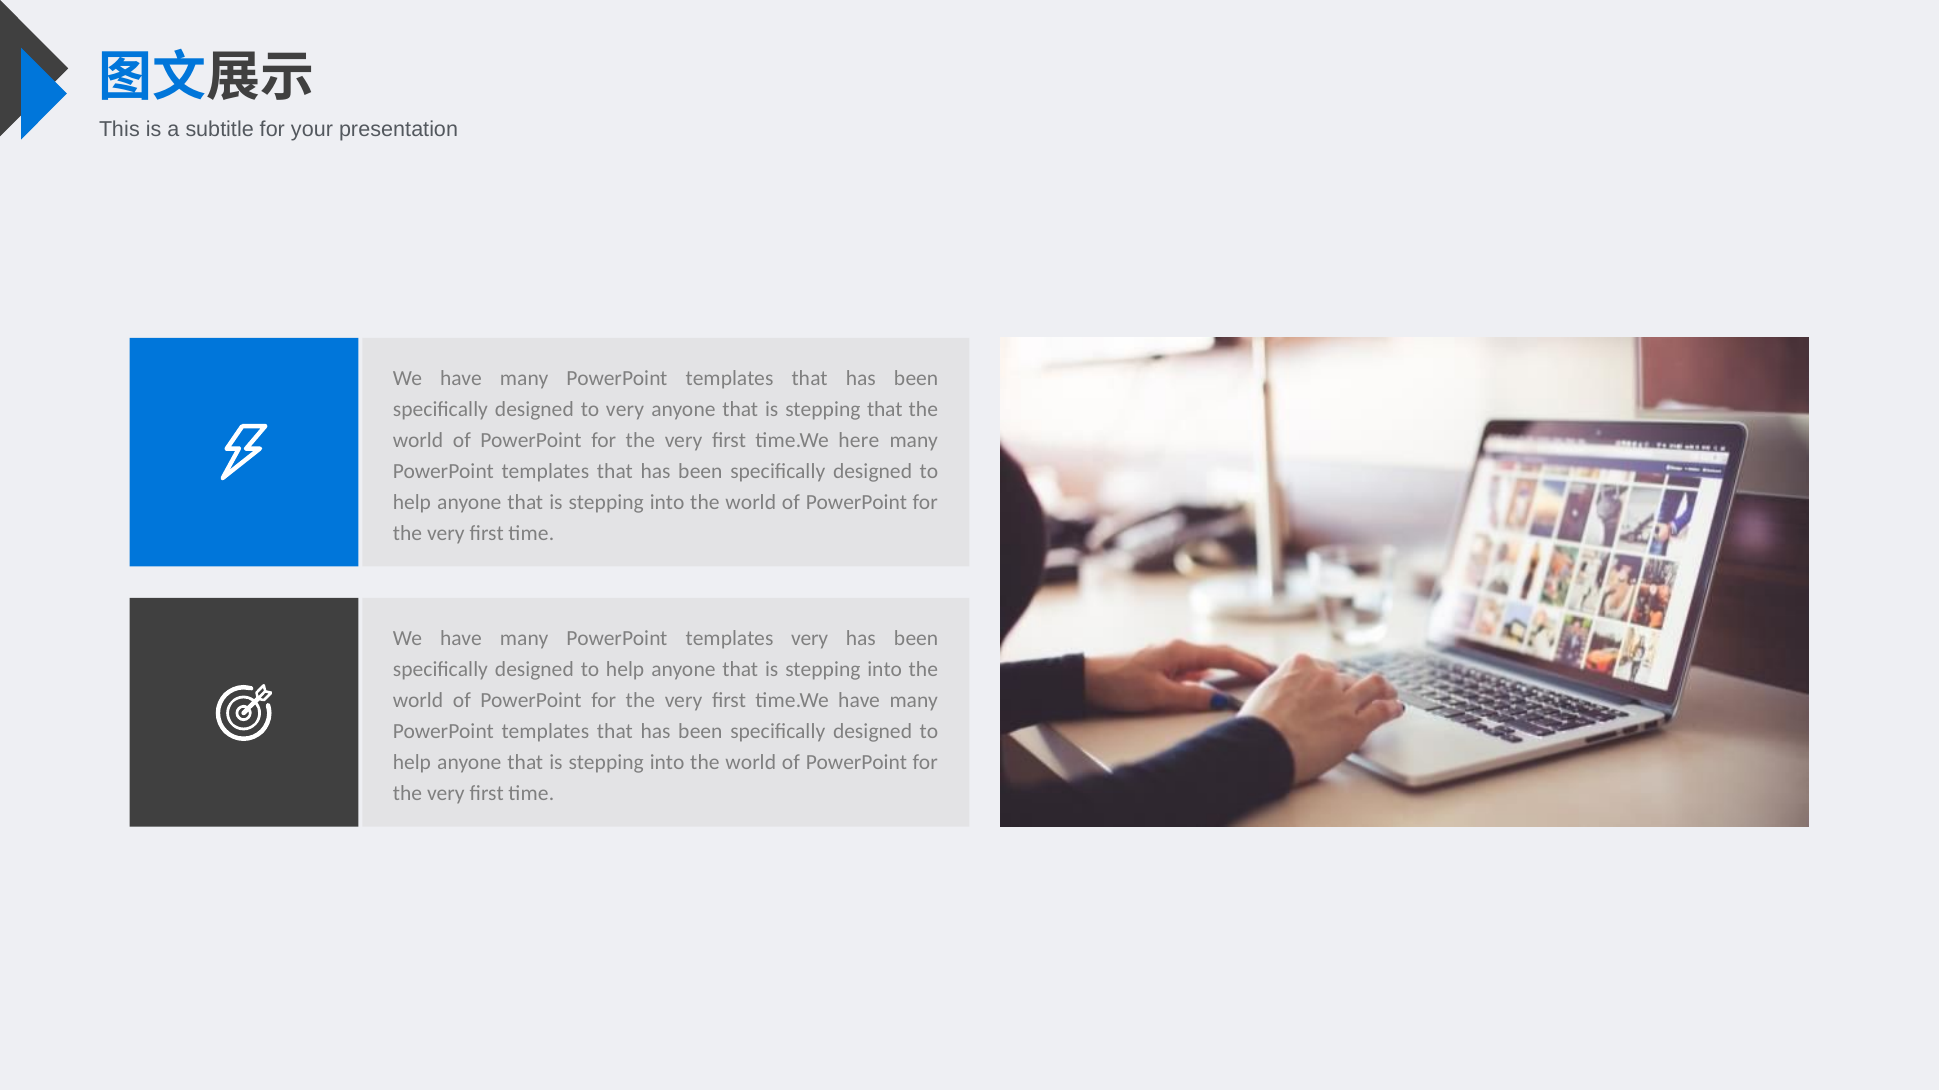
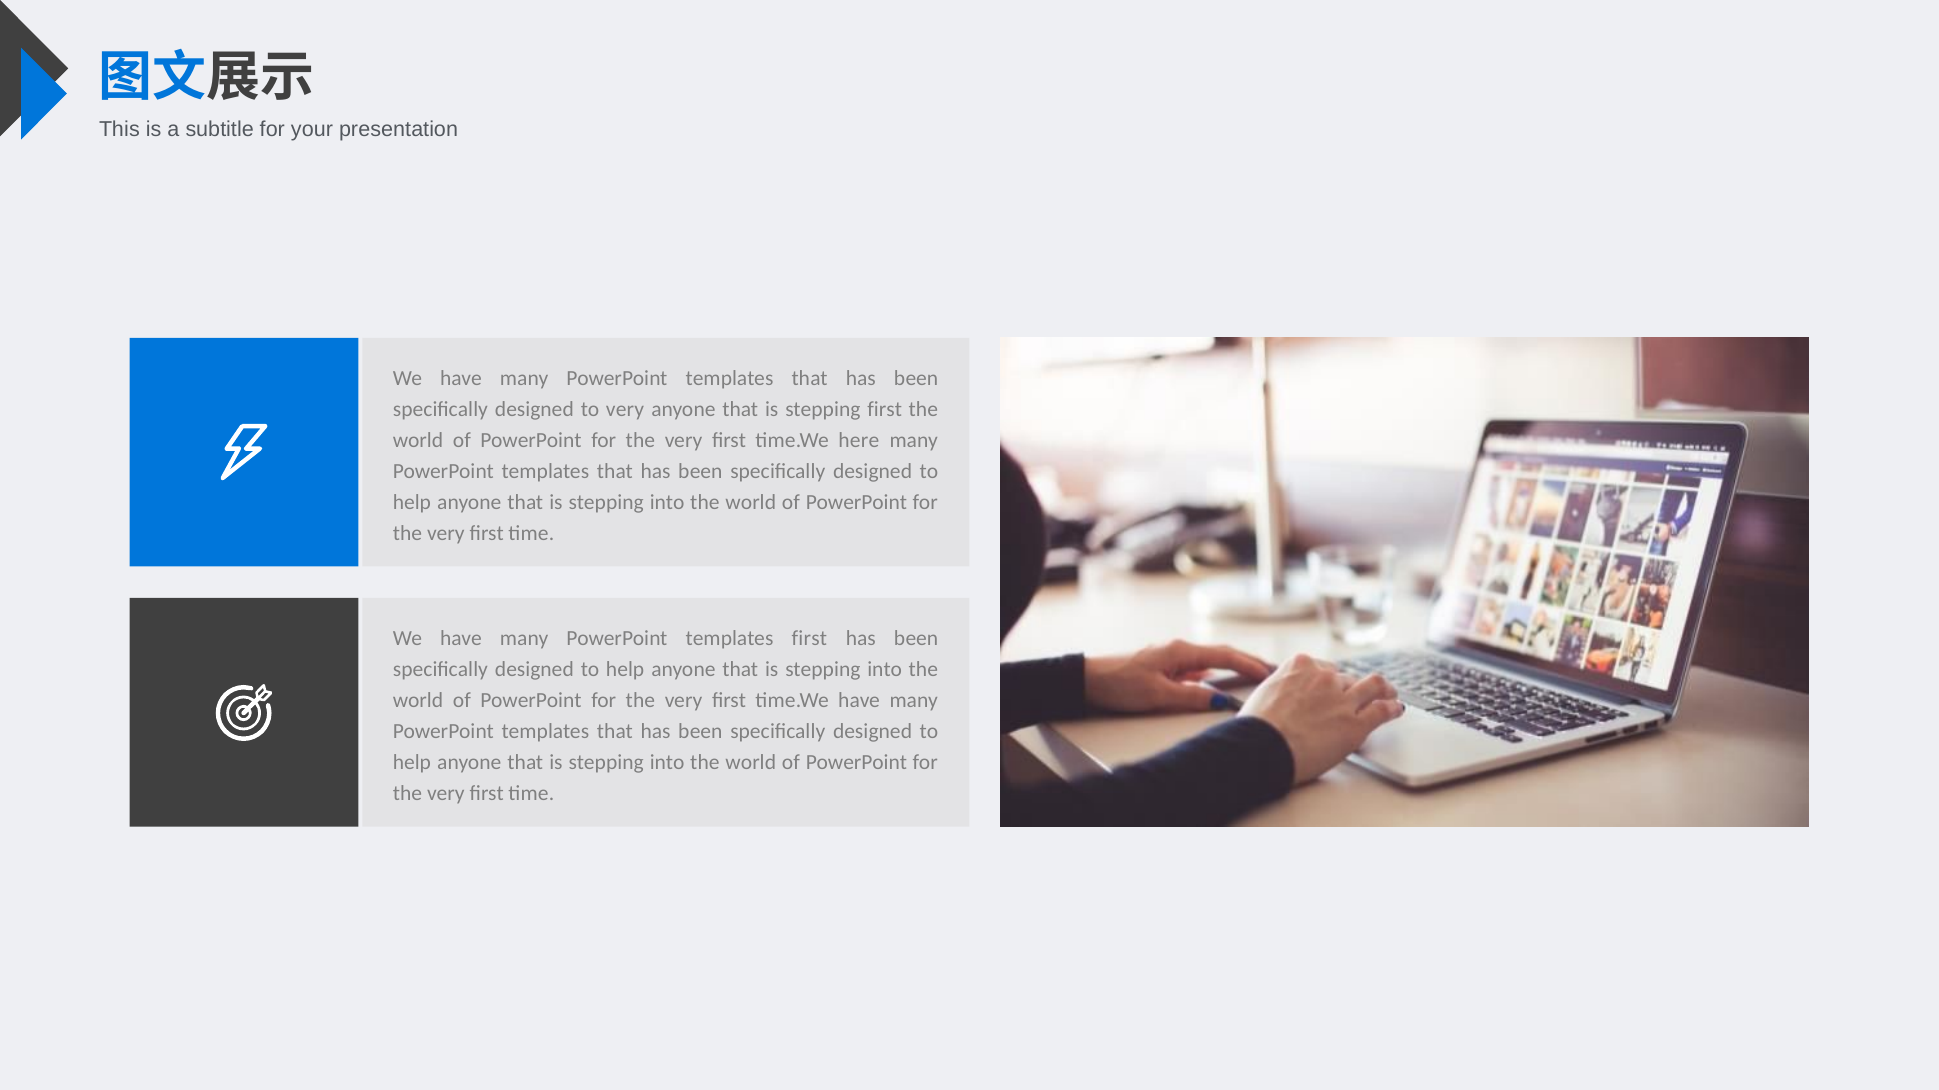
stepping that: that -> first (885, 410)
templates very: very -> first (809, 639)
